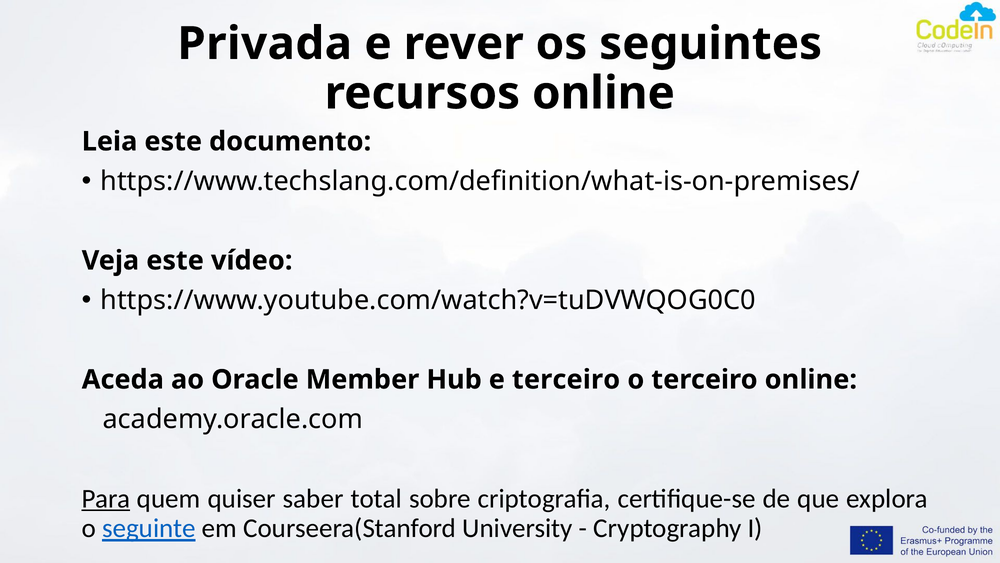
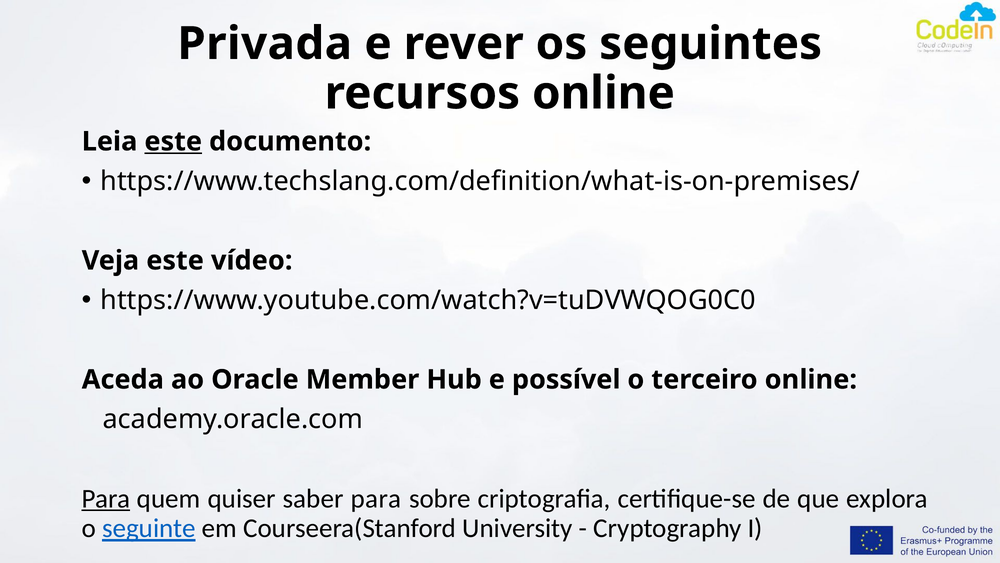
este underline: none -> present (173, 141)
e terceiro: terceiro -> possível (566, 379)
saber total: total -> para (376, 498)
